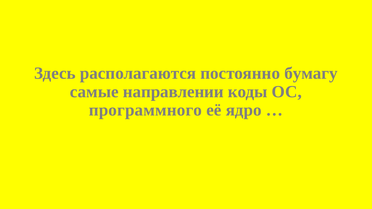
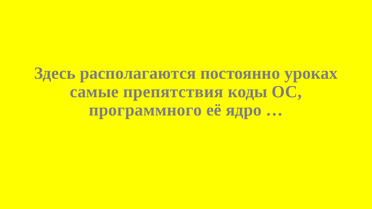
бумагу: бумагу -> уроках (311, 73)
направлении: направлении -> препятствия (173, 92)
